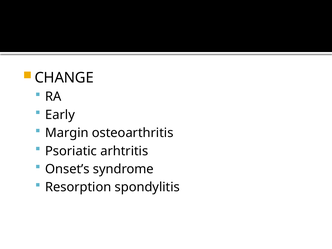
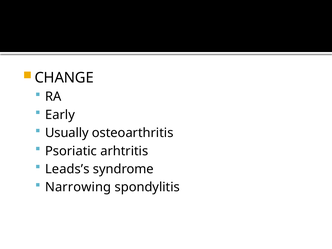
Margin: Margin -> Usually (67, 133)
Onset’s: Onset’s -> Leads’s (67, 169)
Resorption: Resorption -> Narrowing (78, 187)
